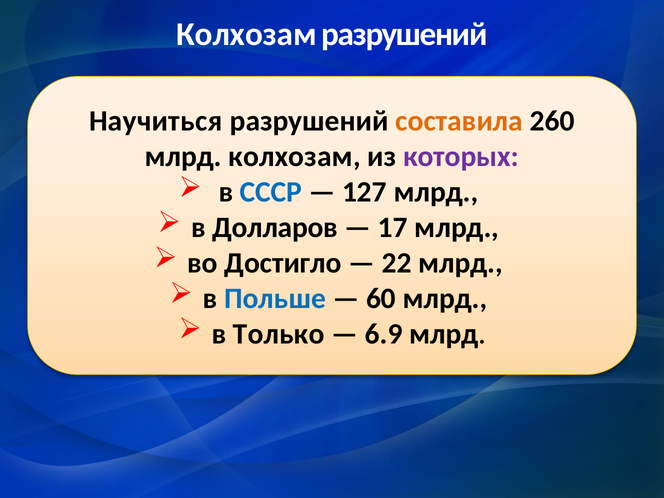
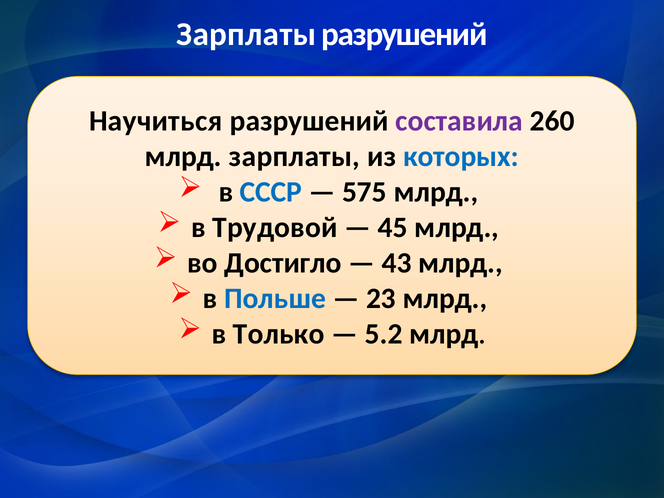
Колхозам: Колхозам -> Зарплаты (246, 34)
составила colour: orange -> purple (459, 121)
млрд колхозам: колхозам -> зарплаты (294, 157)
которых colour: purple -> blue (461, 157)
127: 127 -> 575 (364, 192)
Долларов: Долларов -> Трудовой (275, 227)
17: 17 -> 45 (393, 227)
22: 22 -> 43 (397, 263)
60: 60 -> 23 (381, 298)
6.9: 6.9 -> 5.2 (384, 334)
